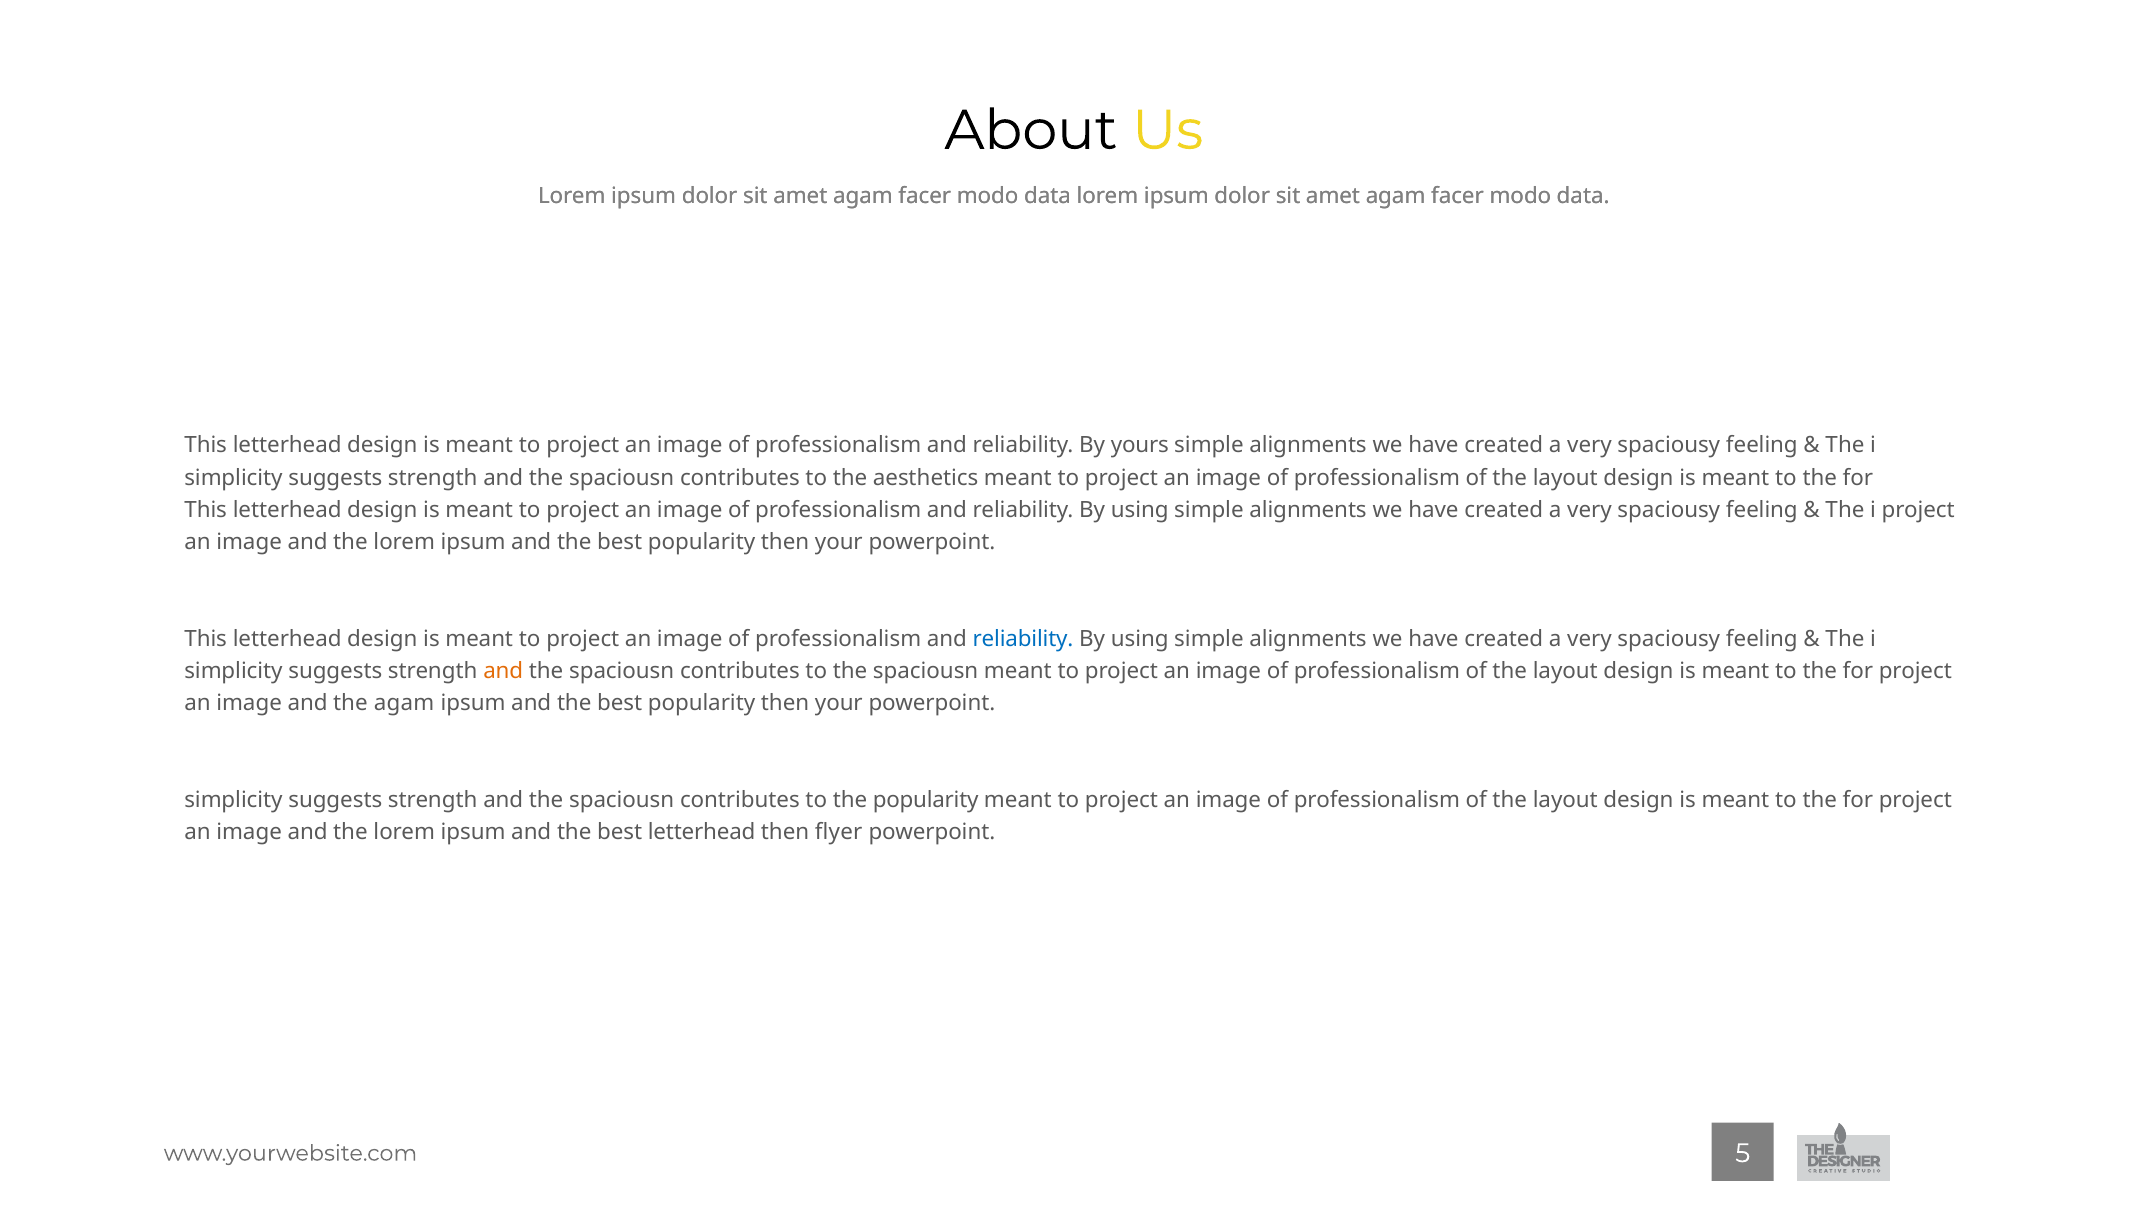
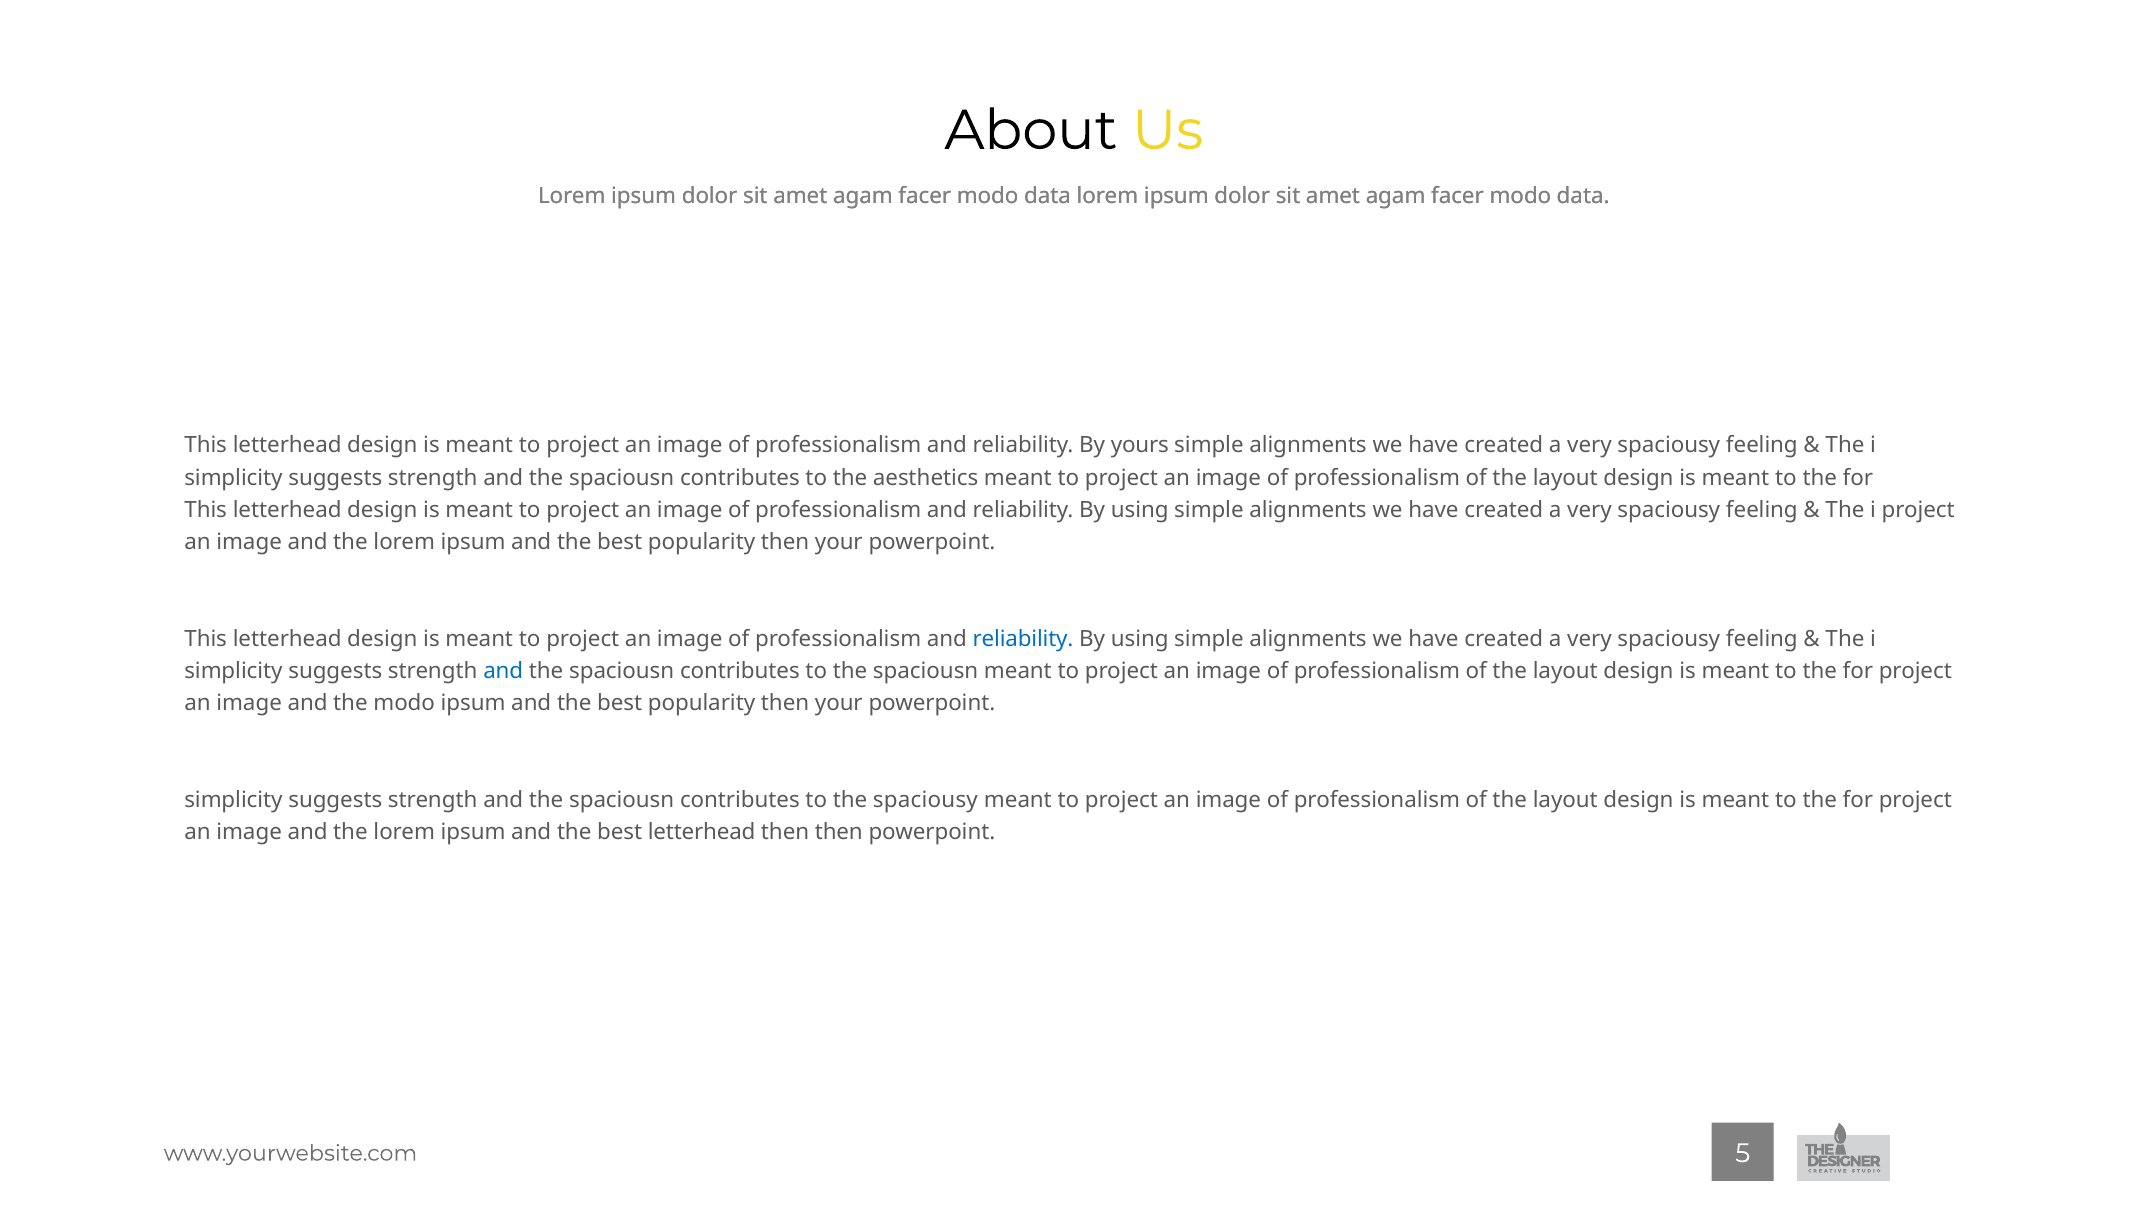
and colour: orange -> blue (503, 671)
the agam: agam -> modo (404, 703)
the popularity: popularity -> spaciousy (925, 800)
then flyer: flyer -> then (839, 832)
